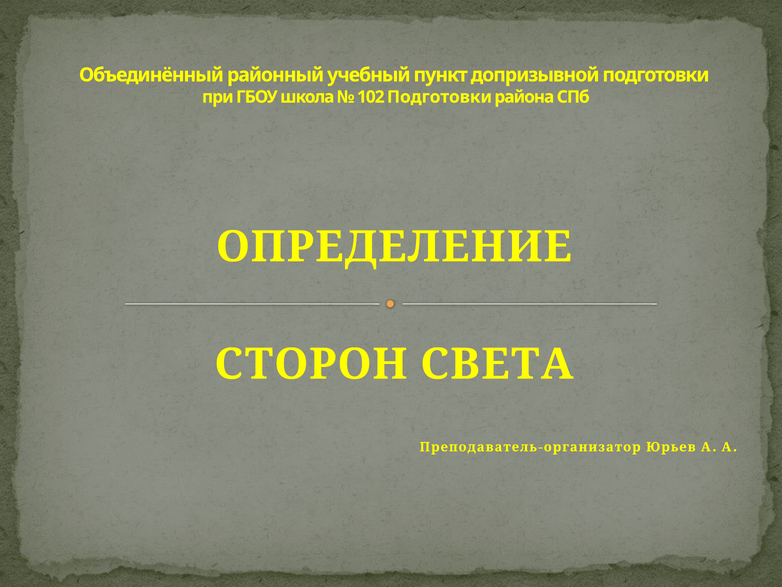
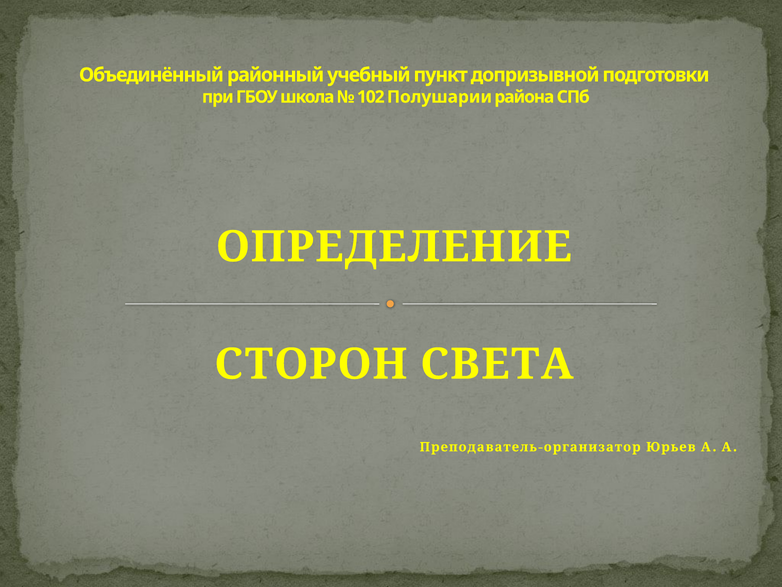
102 Подготовки: Подготовки -> Полушарии (439, 97)
